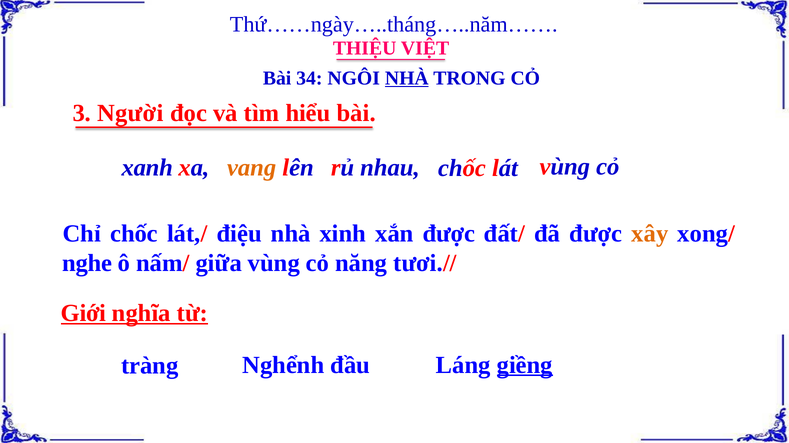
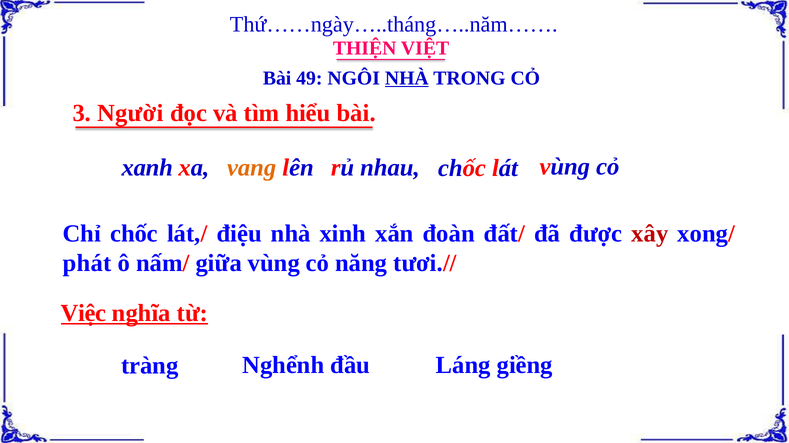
THIỆU: THIỆU -> THIỆN (365, 48)
34: 34 -> 49 (309, 78)
xắn được: được -> đoàn (449, 234)
xây colour: orange -> red (650, 234)
nghe: nghe -> phát (87, 263)
Giới: Giới -> Việc (83, 313)
giềng underline: present -> none (525, 365)
